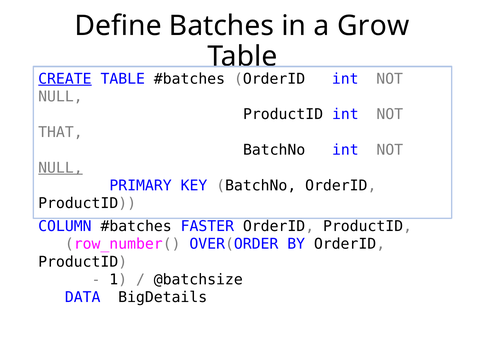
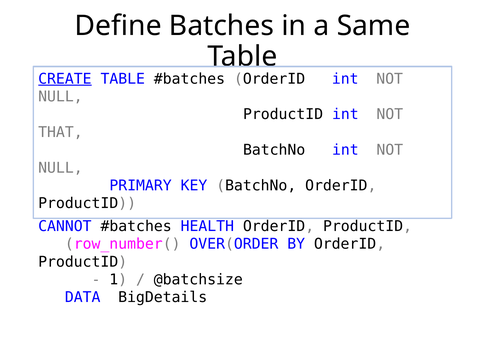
Grow: Grow -> Same (374, 26)
NULL underline: present -> none (60, 168)
COLUMN: COLUMN -> CANNOT (65, 226)
FASTER: FASTER -> HEALTH (207, 226)
